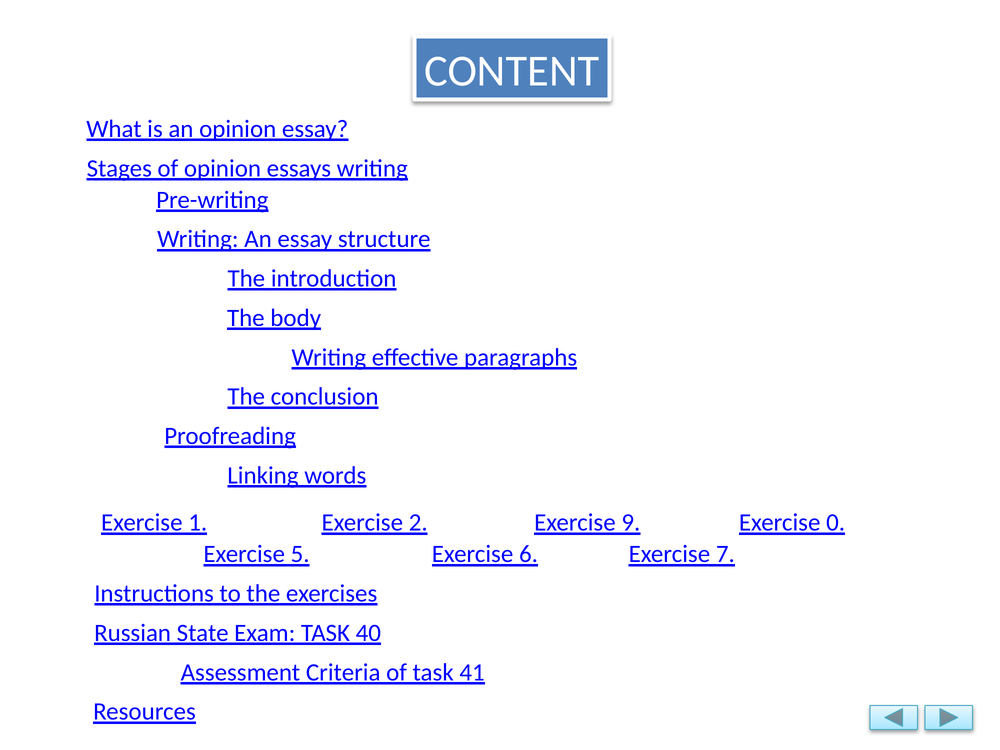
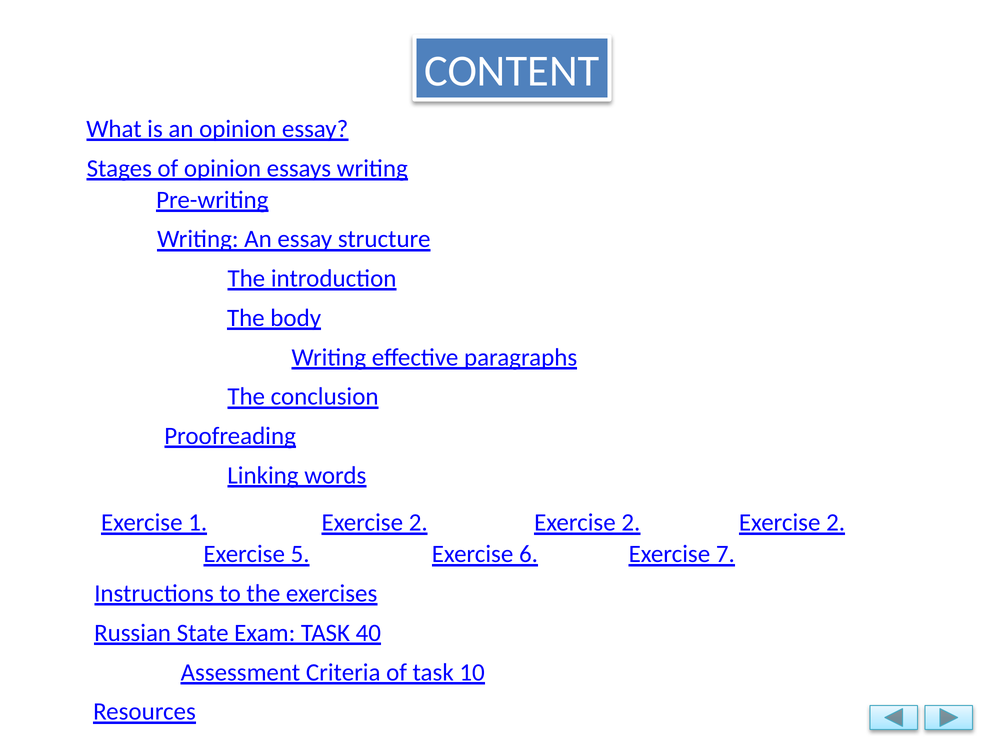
9: 9 -> 2 (631, 523)
0: 0 -> 2 (836, 523)
41: 41 -> 10 (472, 672)
